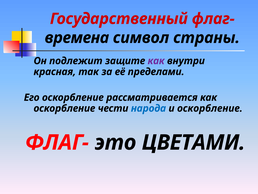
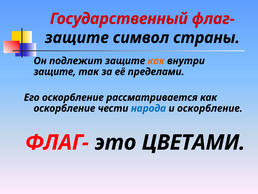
времена: времена -> защите (77, 38)
как colour: purple -> orange (156, 61)
красная: красная -> защите (55, 72)
